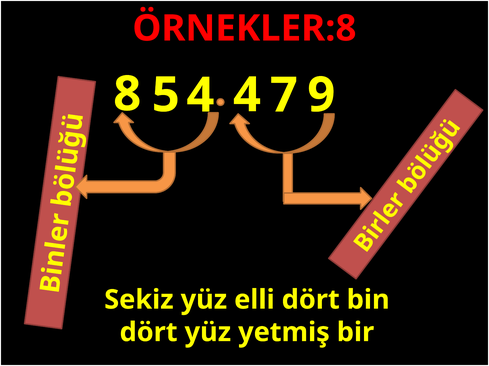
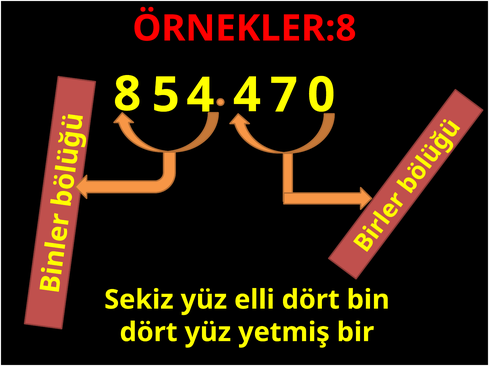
9: 9 -> 0 (321, 95)
